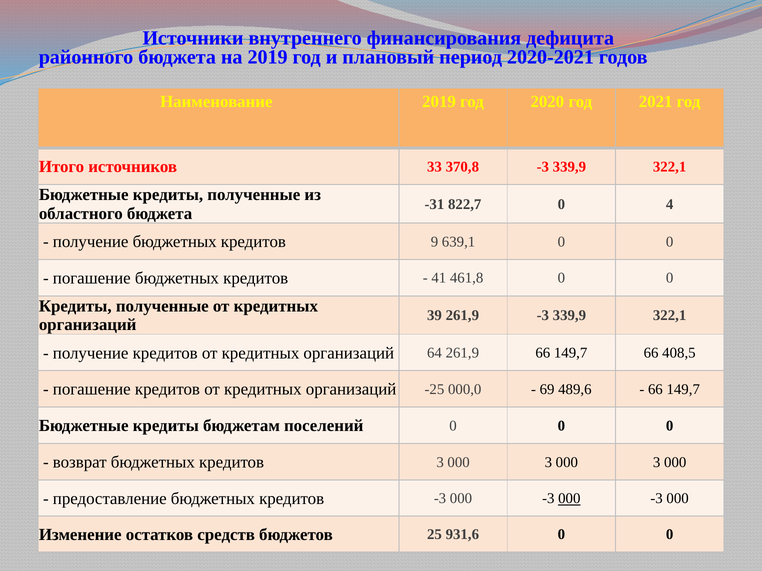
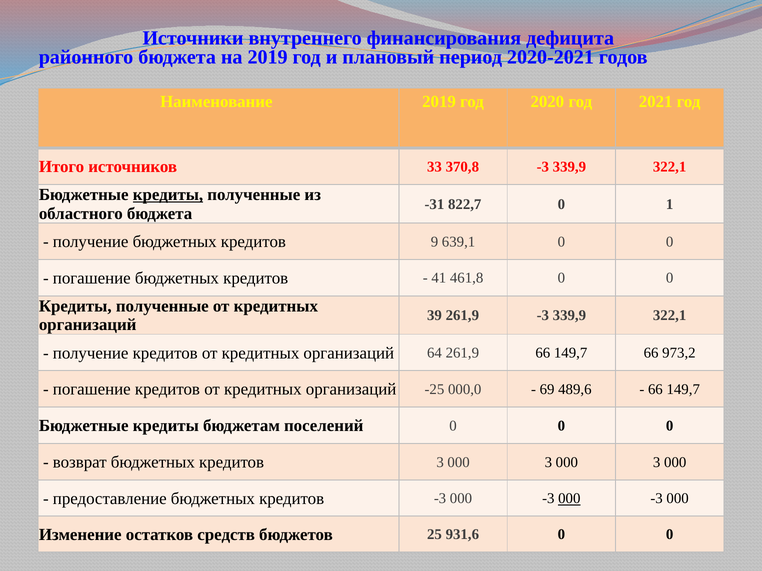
кредиты underline: none -> present (168, 195)
4: 4 -> 1 (670, 204)
408,5: 408,5 -> 973,2 (679, 353)
